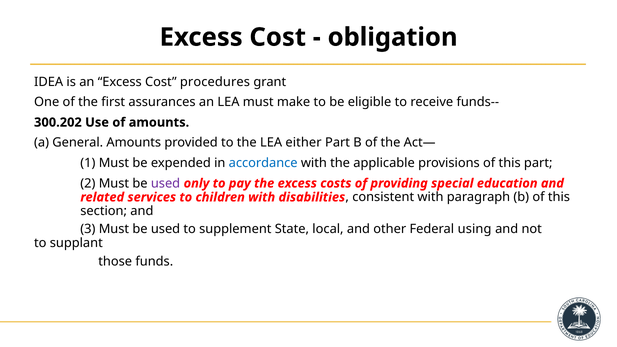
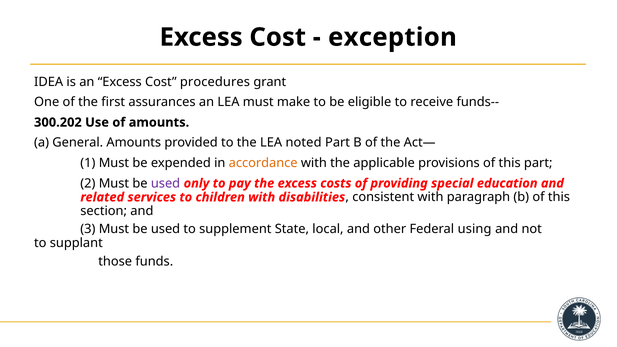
obligation: obligation -> exception (392, 37)
either: either -> noted (304, 143)
accordance colour: blue -> orange (263, 163)
